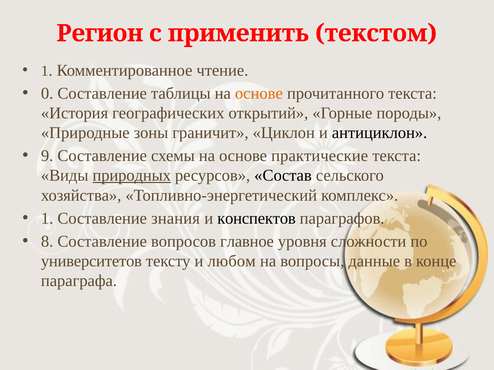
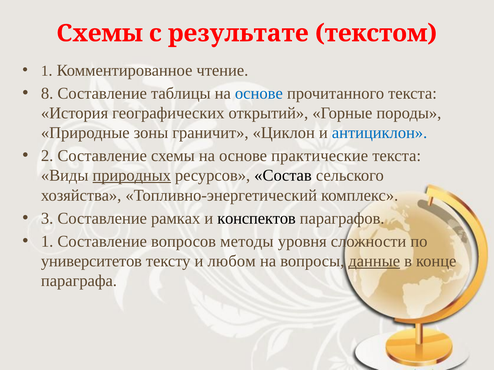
Регион: Регион -> Схемы (100, 33)
применить: применить -> результате (238, 33)
0: 0 -> 8 (47, 93)
основе colour: orange -> blue (259, 93)
антициклон colour: black -> blue (380, 133)
9: 9 -> 2 (47, 156)
1: 1 -> 3 (47, 219)
знания: знания -> рамках (176, 219)
8: 8 -> 1 (47, 242)
главное: главное -> методы (247, 242)
данные underline: none -> present (374, 261)
